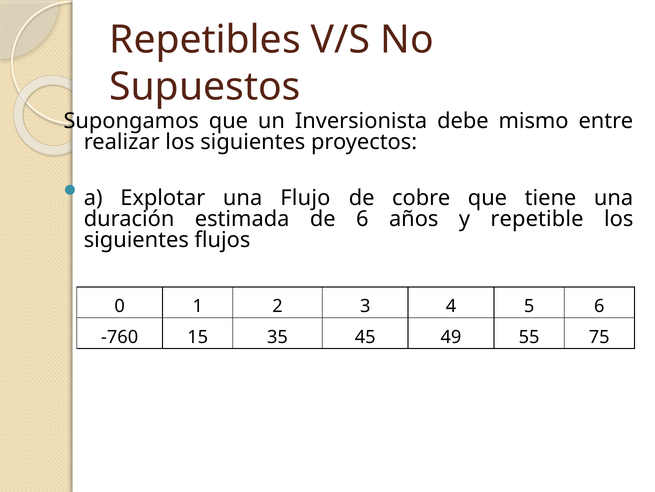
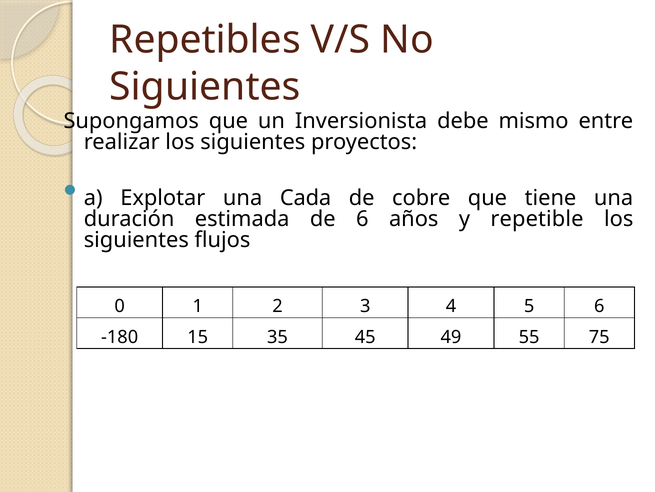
Supuestos: Supuestos -> Siguientes (205, 87)
Flujo: Flujo -> Cada (306, 198)
-760: -760 -> -180 (120, 337)
